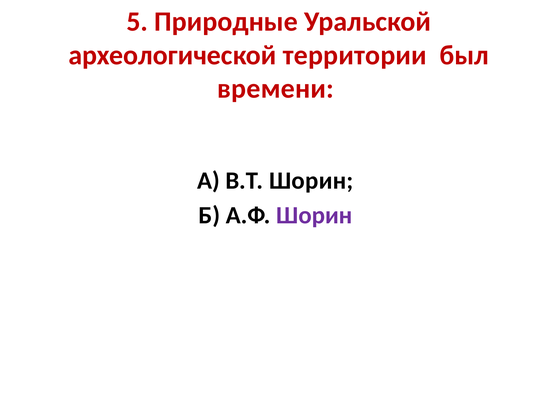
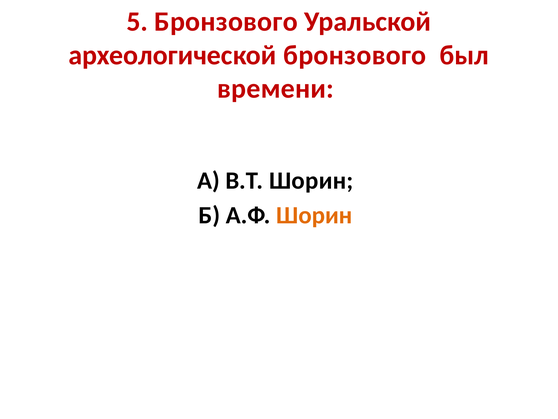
5 Природные: Природные -> Бронзового (226, 22)
археологической территории: территории -> бронзового (355, 55)
Шорин colour: purple -> orange (314, 215)
